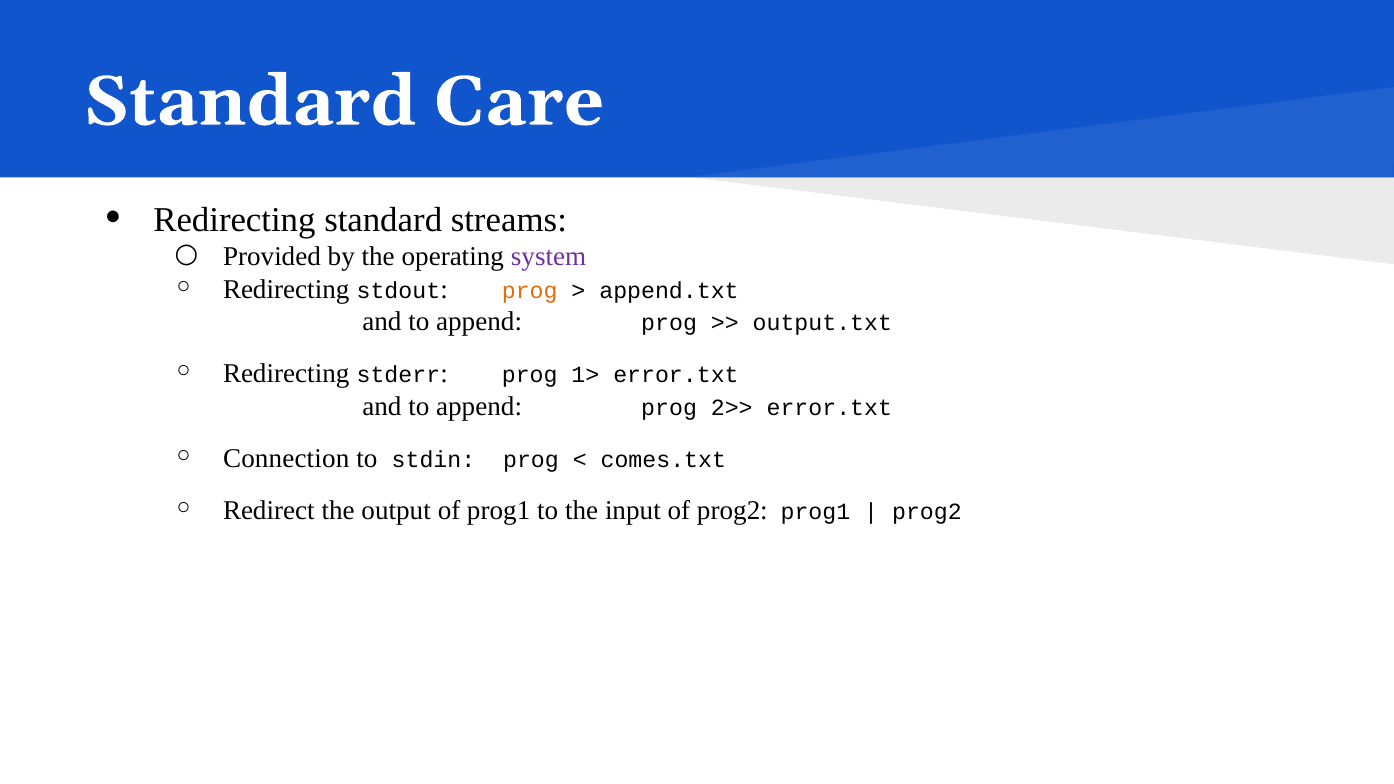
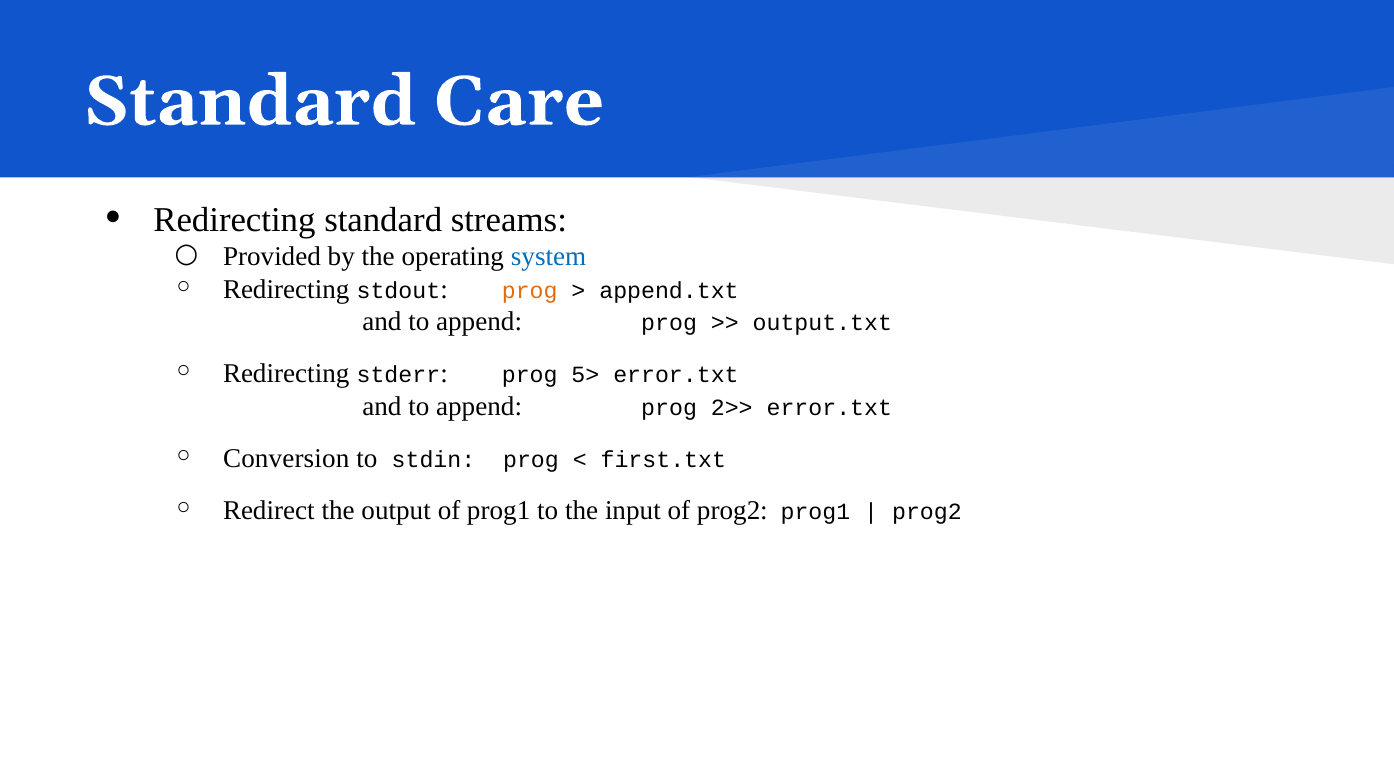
system colour: purple -> blue (549, 257)
1>: 1> -> 5> (585, 375)
Connection: Connection -> Conversion (286, 458)
comes.txt: comes.txt -> first.txt (663, 460)
